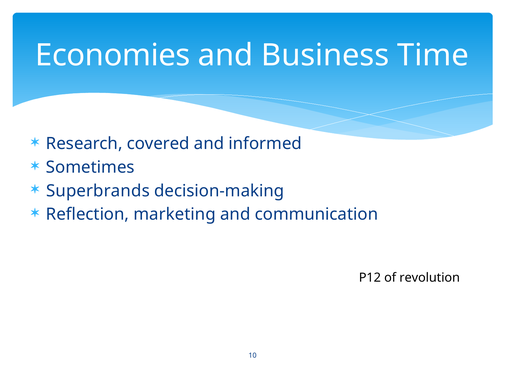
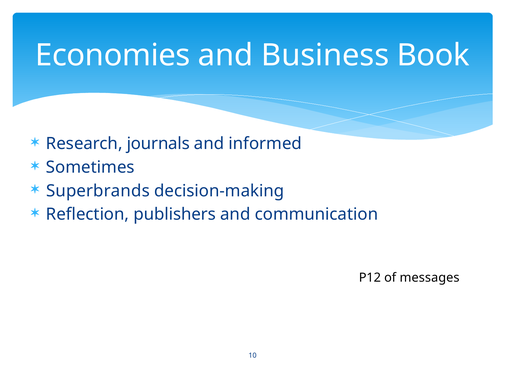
Time: Time -> Book (433, 55)
covered: covered -> journals (158, 144)
marketing: marketing -> publishers (175, 214)
revolution: revolution -> messages (430, 278)
